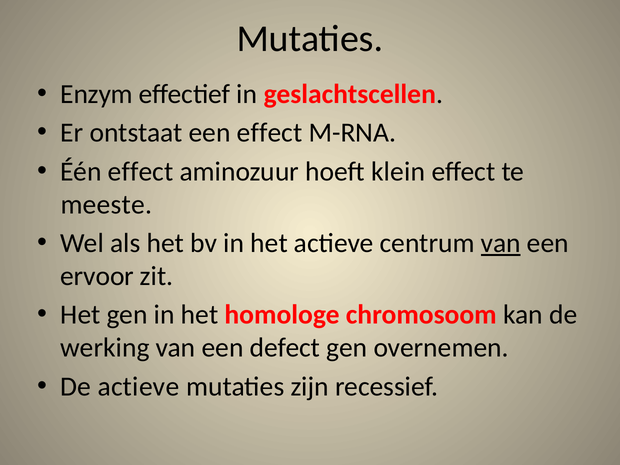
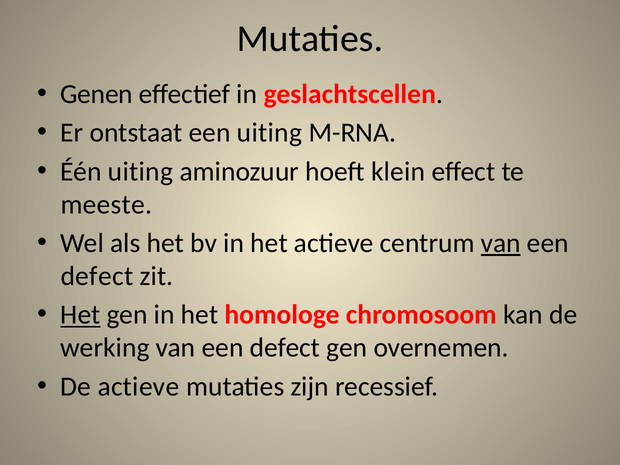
Enzym: Enzym -> Genen (97, 94)
een effect: effect -> uiting (269, 133)
Één effect: effect -> uiting (140, 171)
ervoor: ervoor -> defect (97, 276)
Het underline: none -> present (80, 315)
